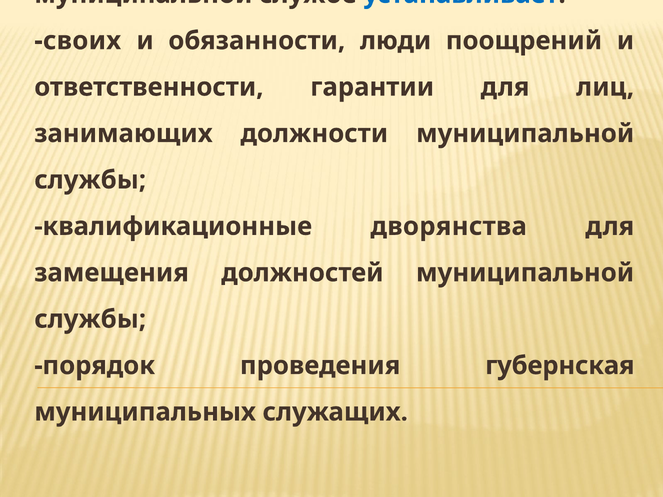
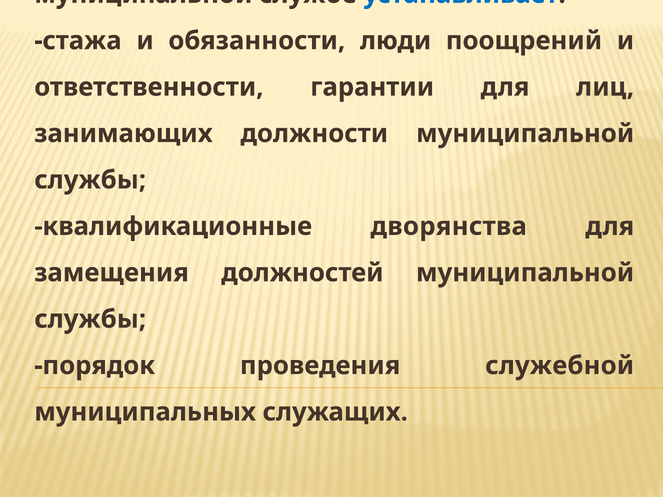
своих: своих -> стажа (78, 41)
губернская: губернская -> служебной (560, 366)
